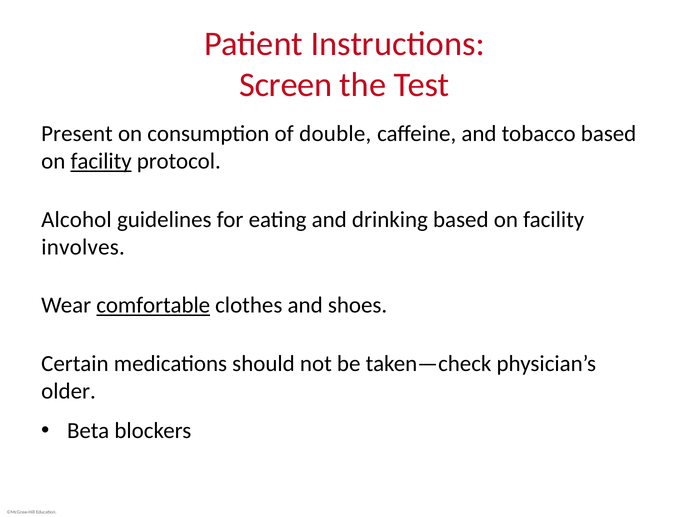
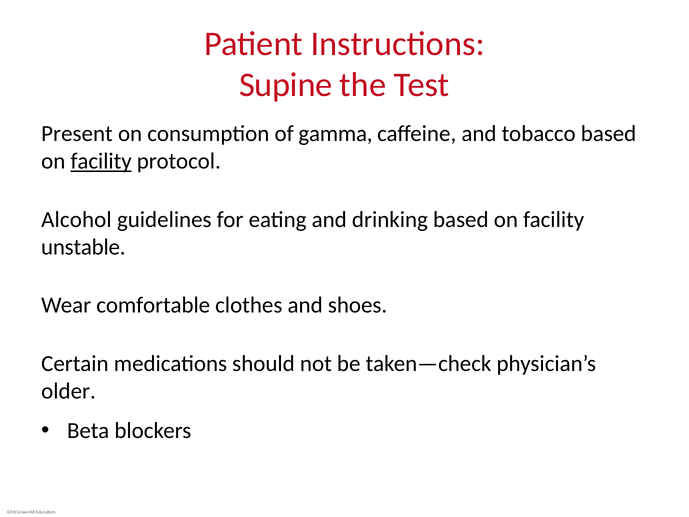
Screen: Screen -> Supine (286, 85)
double: double -> gamma (335, 134)
involves: involves -> unstable (83, 247)
comfortable underline: present -> none (153, 305)
